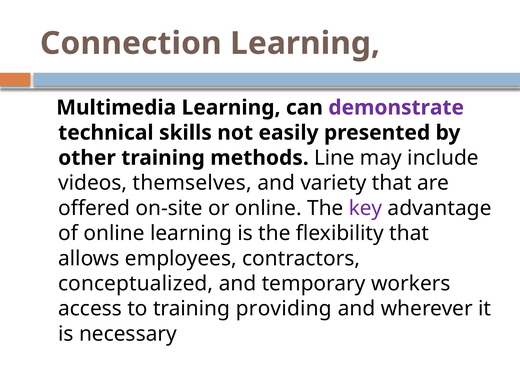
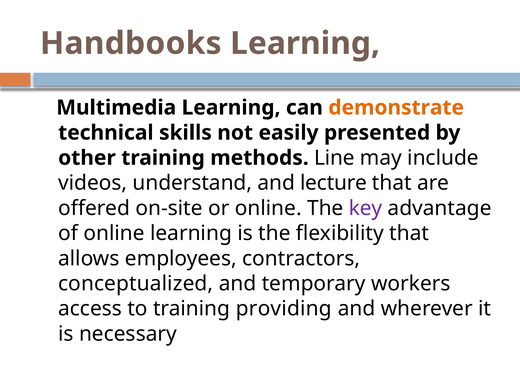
Connection: Connection -> Handbooks (131, 43)
demonstrate colour: purple -> orange (396, 108)
themselves: themselves -> understand (192, 183)
variety: variety -> lecture (334, 183)
